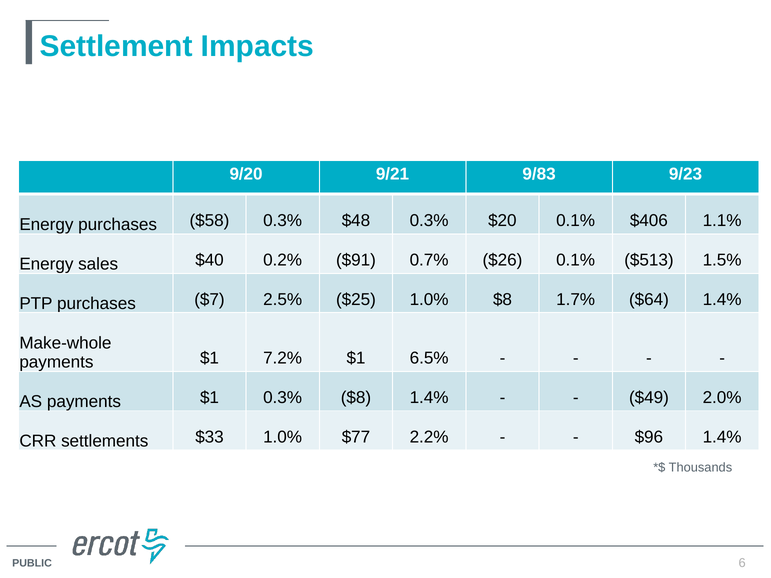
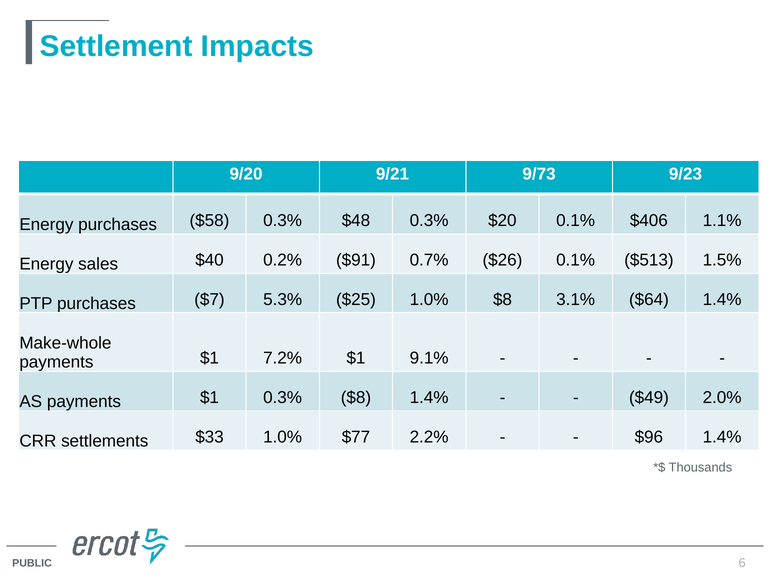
9/83: 9/83 -> 9/73 (539, 174)
2.5%: 2.5% -> 5.3% (283, 300)
1.7%: 1.7% -> 3.1% (576, 300)
6.5%: 6.5% -> 9.1% (429, 358)
